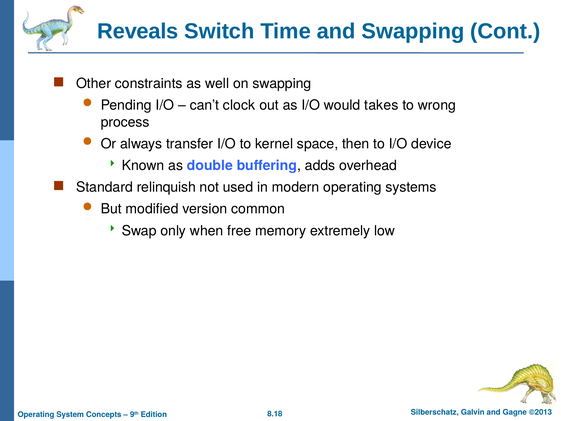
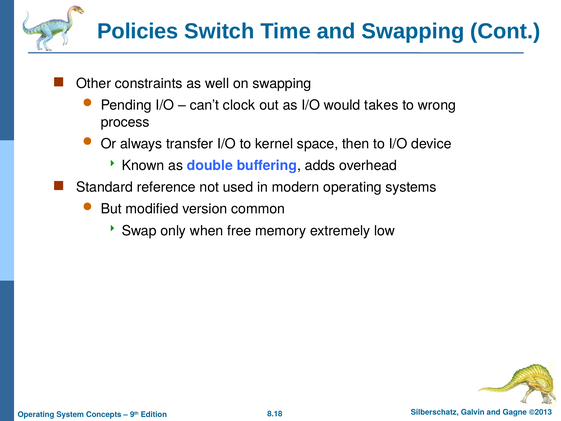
Reveals: Reveals -> Policies (138, 31)
relinquish: relinquish -> reference (166, 187)
